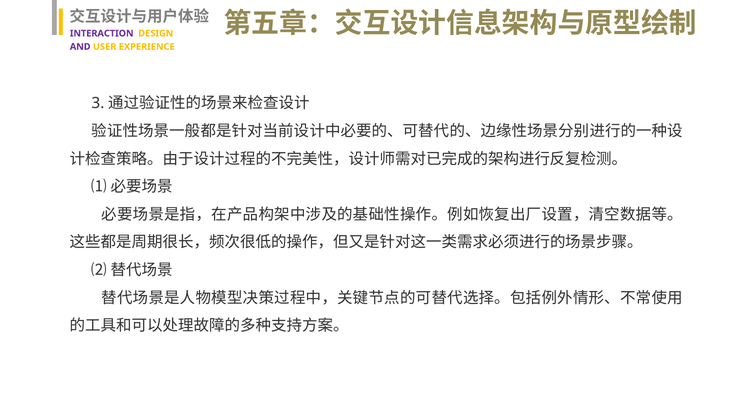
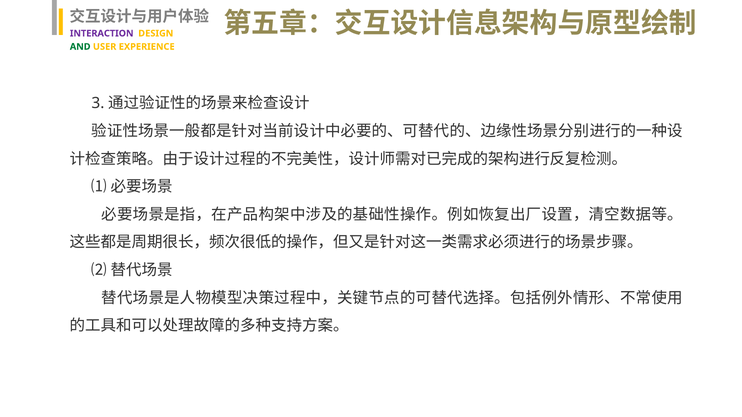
AND colour: purple -> green (80, 47)
